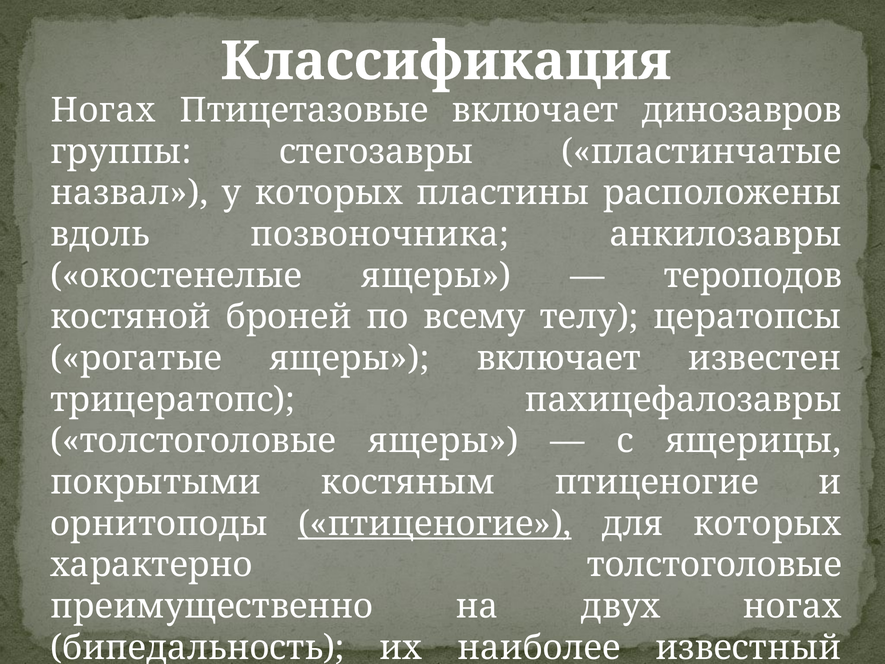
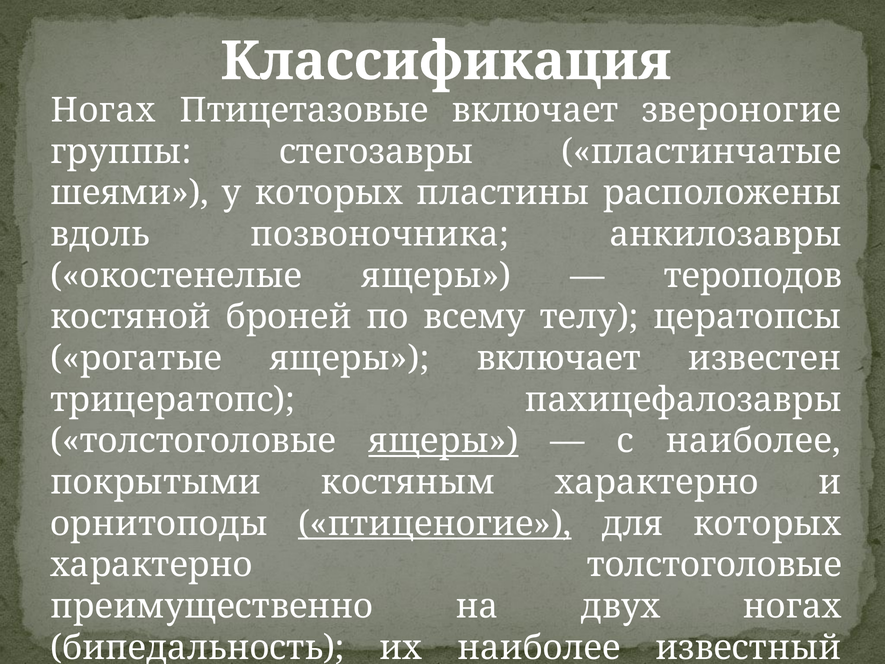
динозавров: динозавров -> звероногие (741, 110)
назвал: назвал -> шеями (130, 193)
ящеры underline: none -> present (443, 441)
с ящерицы: ящерицы -> наиболее (753, 441)
костяным птиценогие: птиценогие -> характерно (657, 482)
